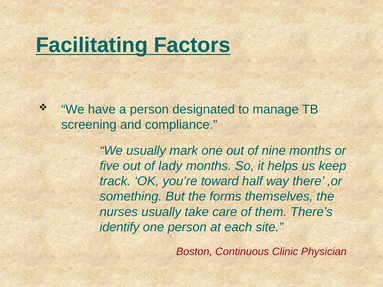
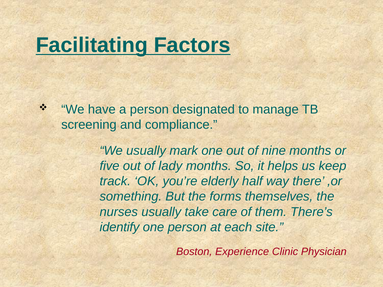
toward: toward -> elderly (220, 181)
Continuous: Continuous -> Experience (242, 252)
